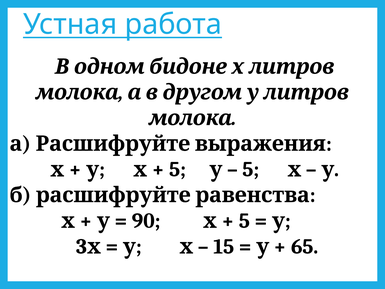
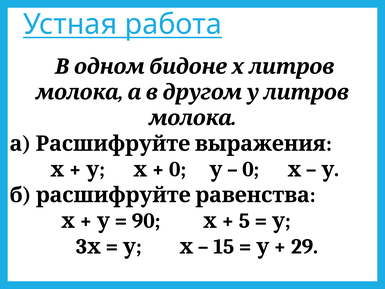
5: 5 -> 0 (178, 169)
5: 5 -> 0 (251, 169)
65: 65 -> 29 (305, 246)
